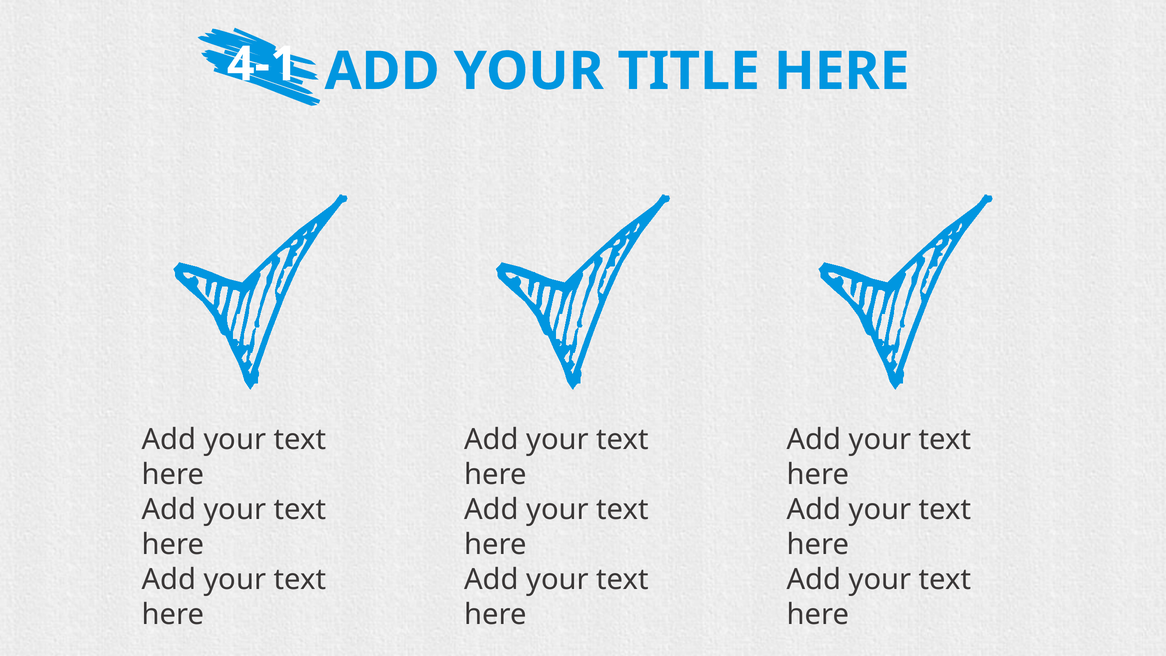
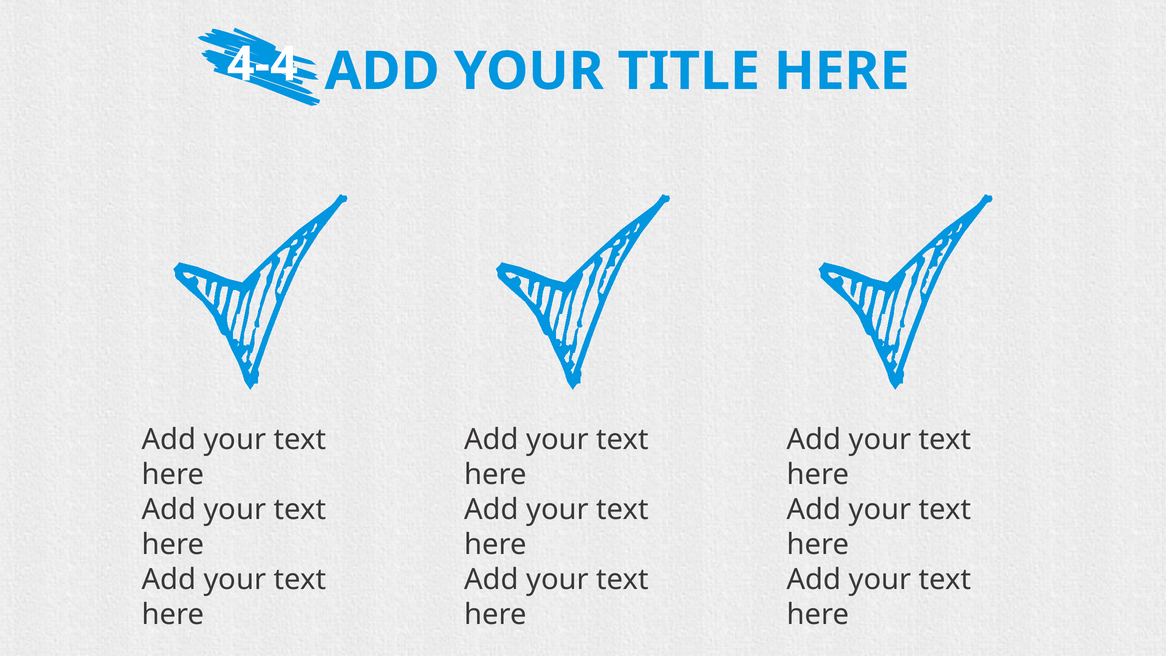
4-1: 4-1 -> 4-4 (262, 64)
